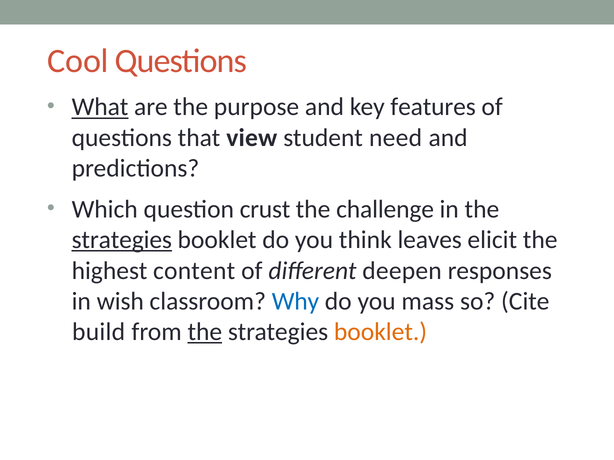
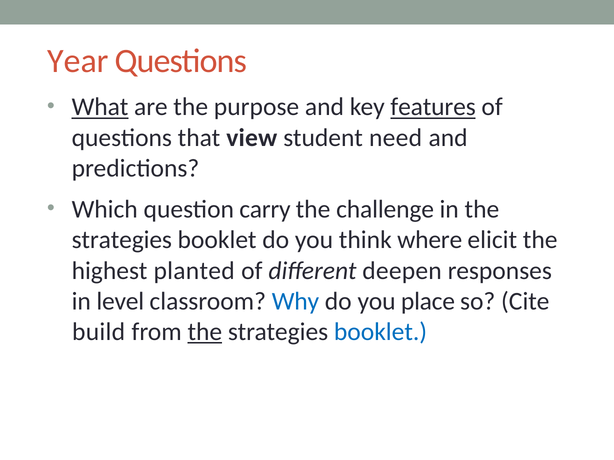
Cool: Cool -> Year (78, 61)
features underline: none -> present (433, 107)
crust: crust -> carry (265, 210)
strategies underline: present -> none (122, 240)
leaves: leaves -> where (430, 240)
content: content -> planted (194, 271)
wish: wish -> level (120, 302)
mass: mass -> place (428, 302)
booklet colour: orange -> blue (381, 332)
